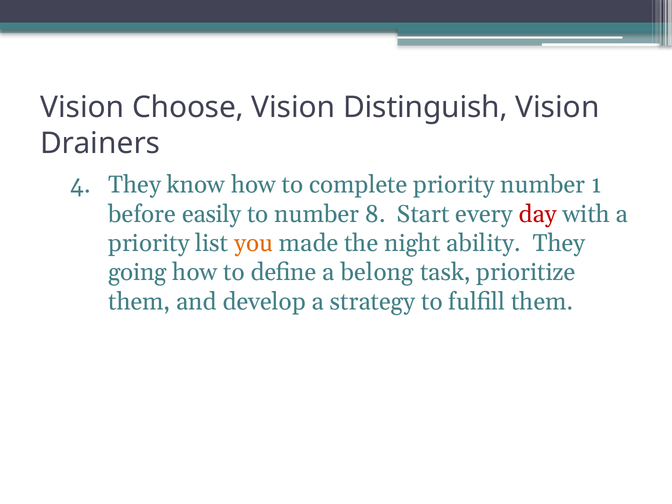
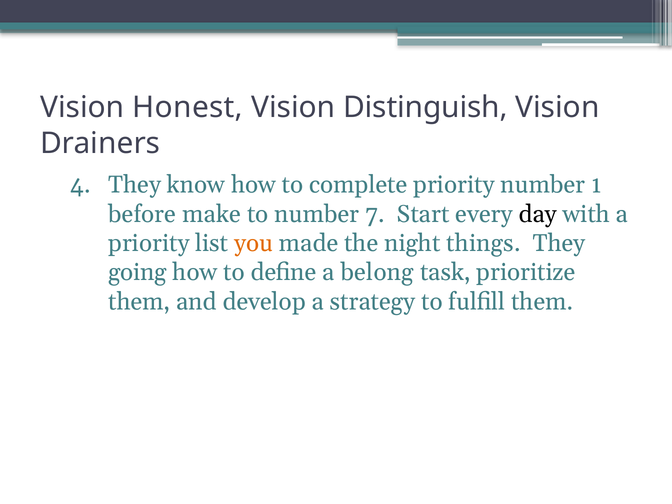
Choose: Choose -> Honest (188, 107)
easily: easily -> make (212, 214)
8: 8 -> 7 (375, 214)
day colour: red -> black (538, 214)
ability: ability -> things (483, 243)
